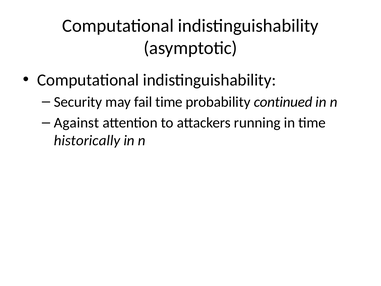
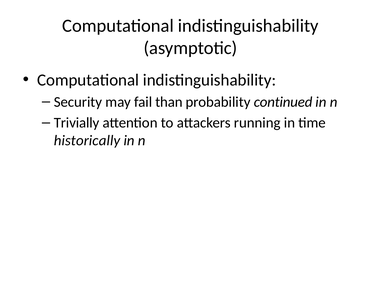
fail time: time -> than (169, 102)
Against: Against -> Trivially (77, 123)
